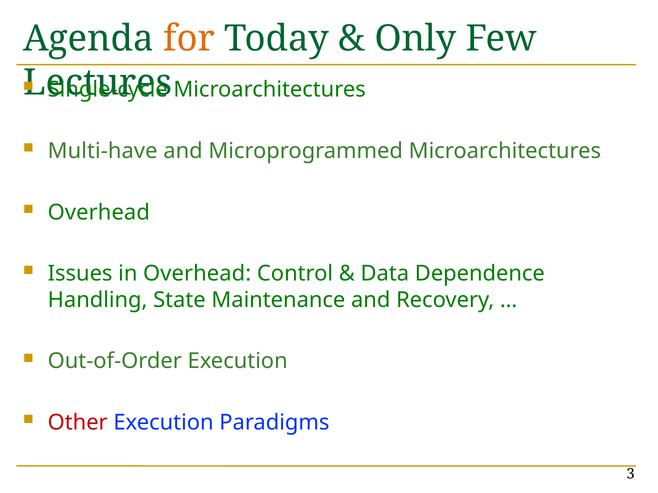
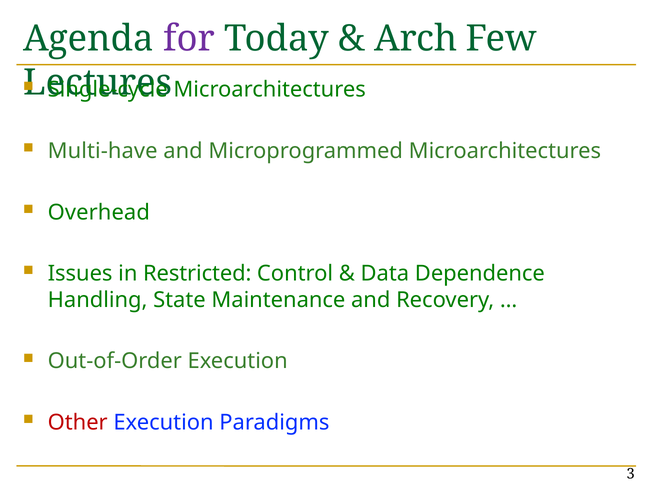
for colour: orange -> purple (189, 39)
Only: Only -> Arch (416, 39)
in Overhead: Overhead -> Restricted (197, 274)
